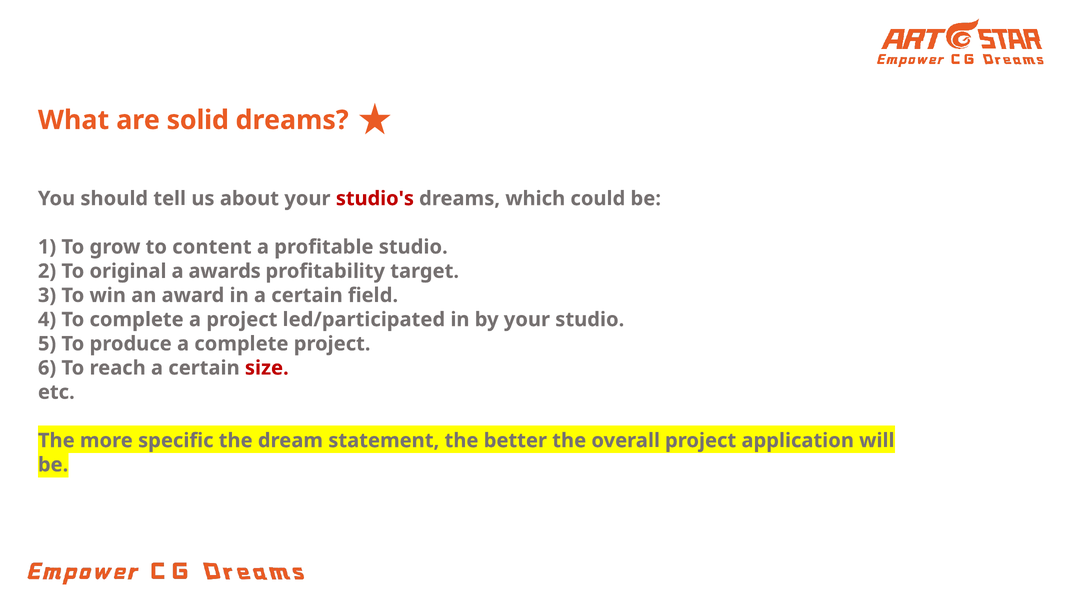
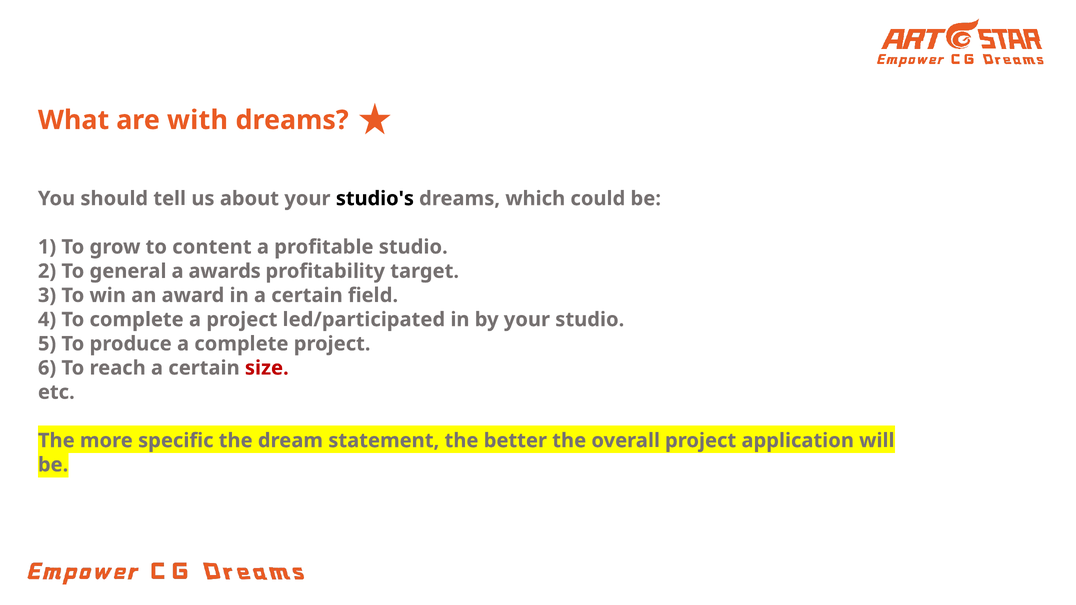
solid: solid -> with (197, 120)
studio's colour: red -> black (375, 199)
original: original -> general (128, 271)
